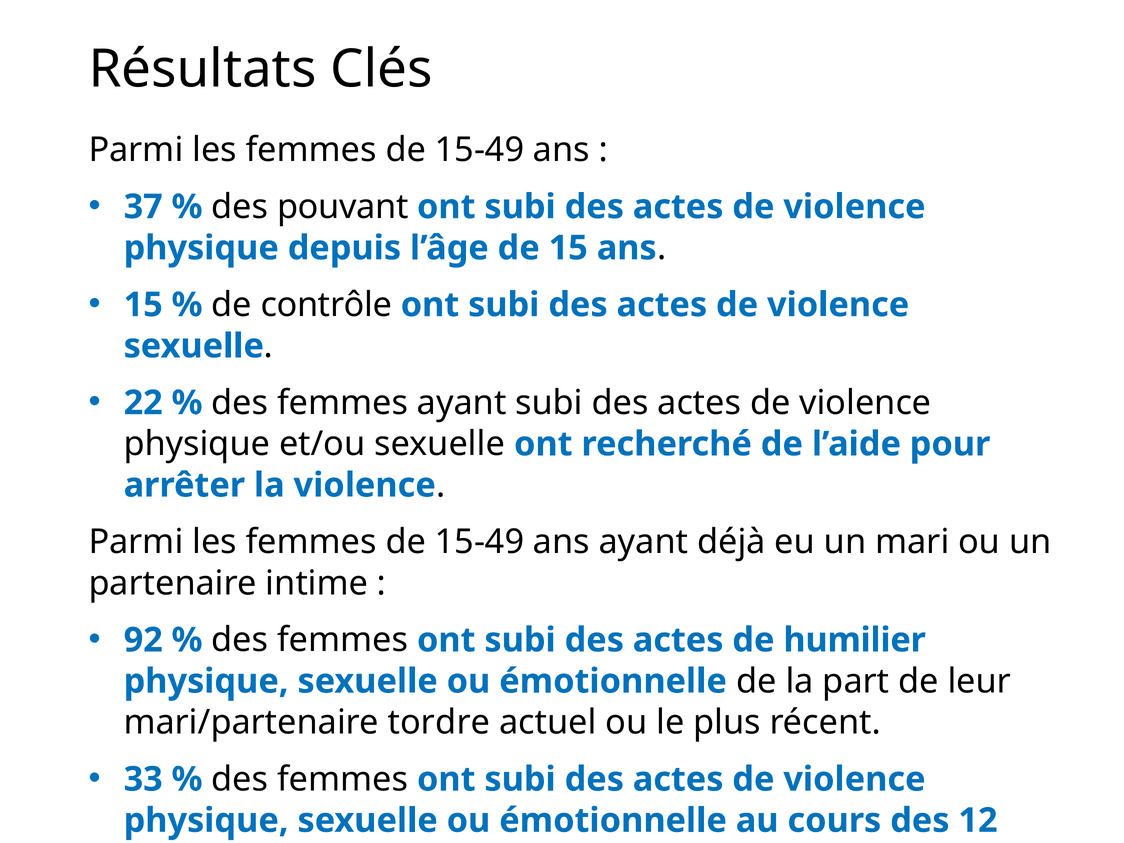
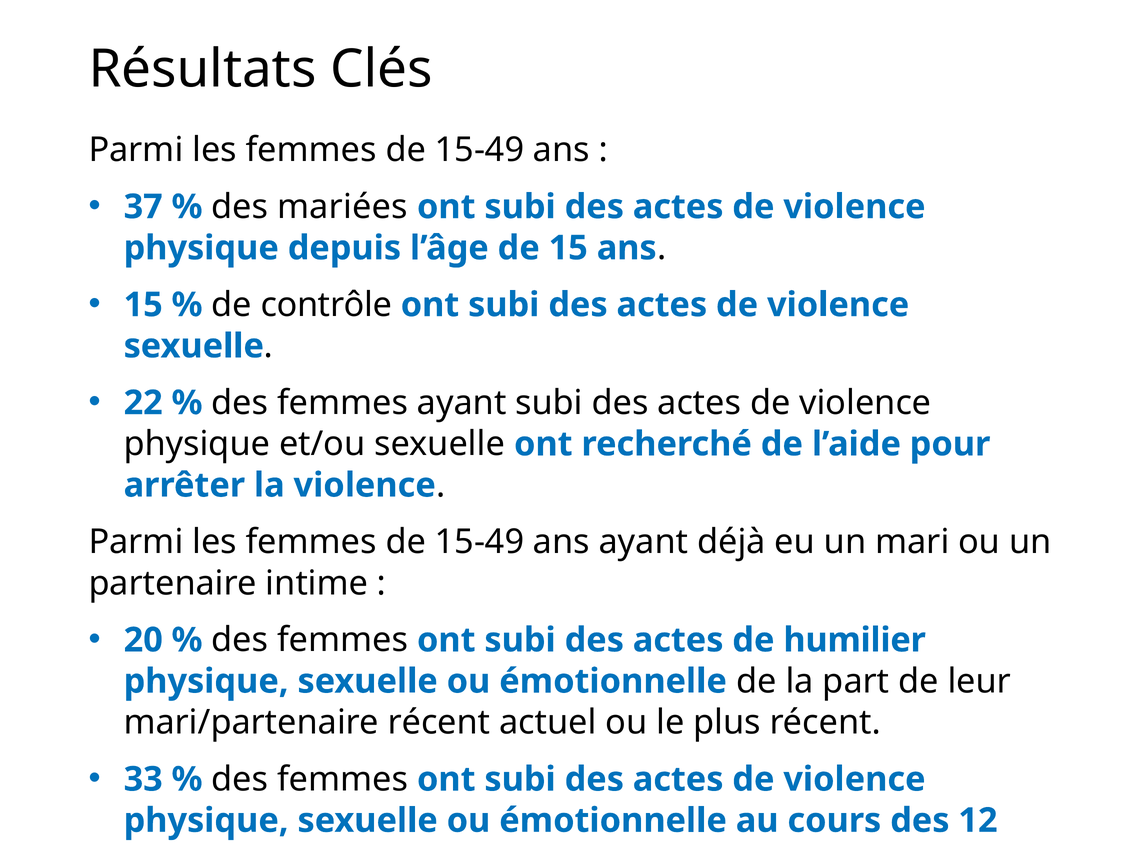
pouvant: pouvant -> mariées (342, 207)
92: 92 -> 20 (143, 640)
mari/partenaire tordre: tordre -> récent (439, 722)
